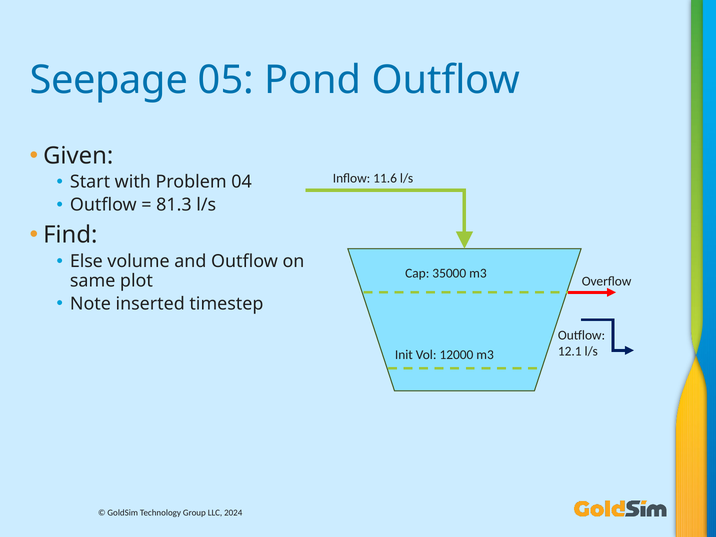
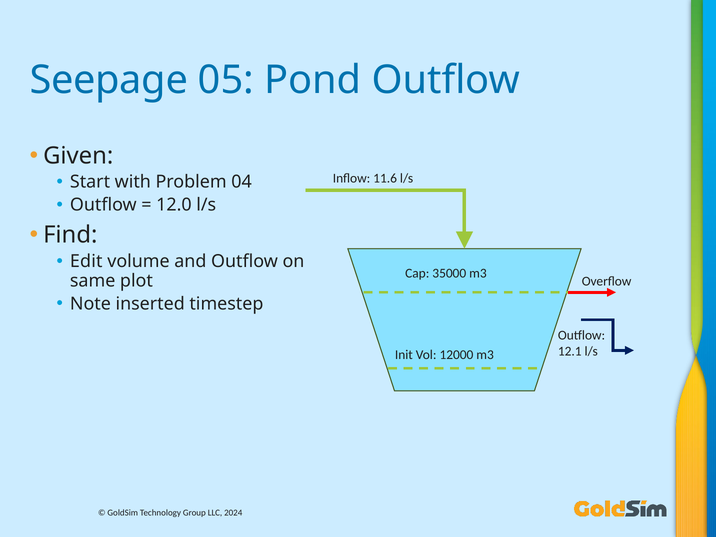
81.3: 81.3 -> 12.0 (174, 205)
Else: Else -> Edit (86, 261)
